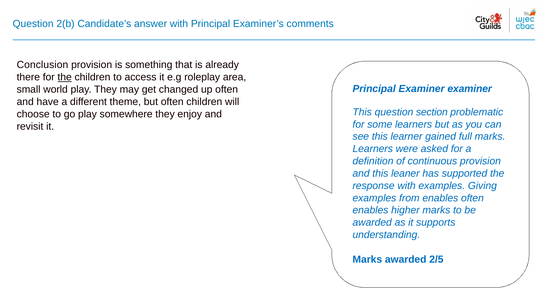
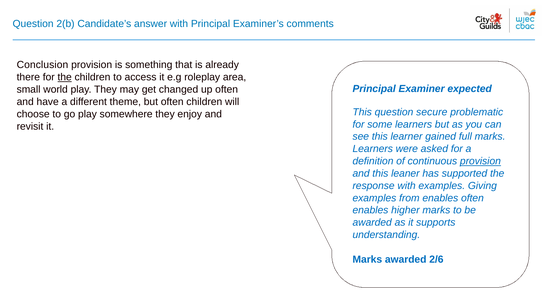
Examiner examiner: examiner -> expected (470, 89)
section: section -> secure (432, 112)
provision underline: none -> present (480, 161)
2/5: 2/5 -> 2/6 (436, 260)
